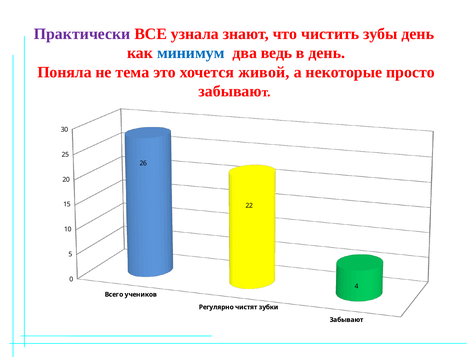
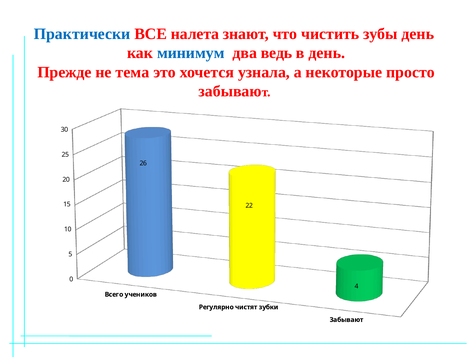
Практически colour: purple -> blue (82, 34)
узнала: узнала -> налета (195, 34)
Поняла: Поняла -> Прежде (65, 72)
живой: живой -> узнала (264, 72)
